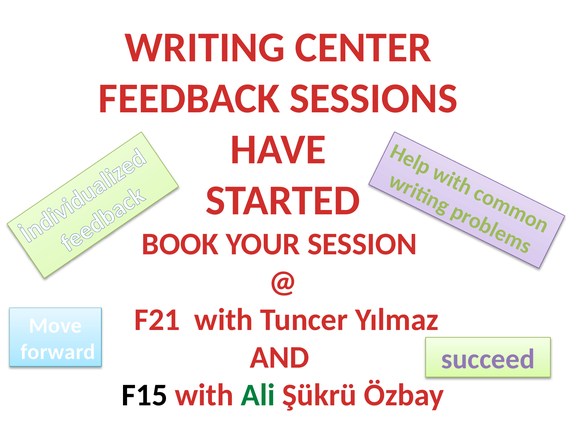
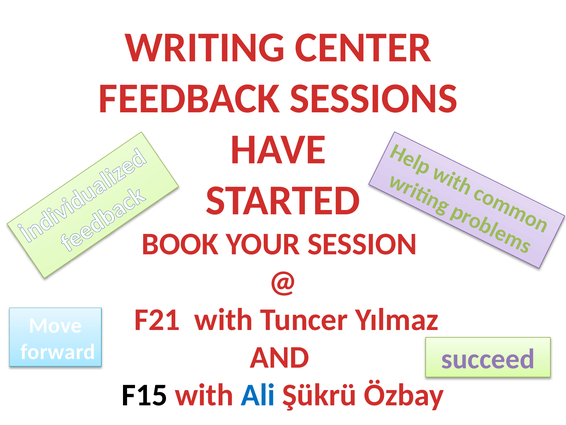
Ali colour: green -> blue (258, 395)
